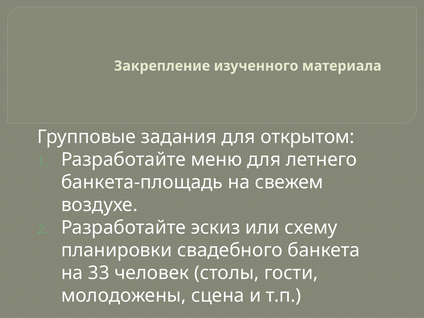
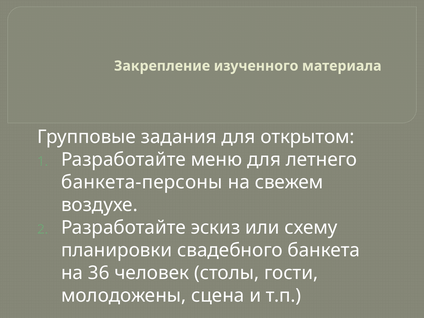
банкета-площадь: банкета-площадь -> банкета-персоны (142, 182)
33: 33 -> 36 (99, 273)
